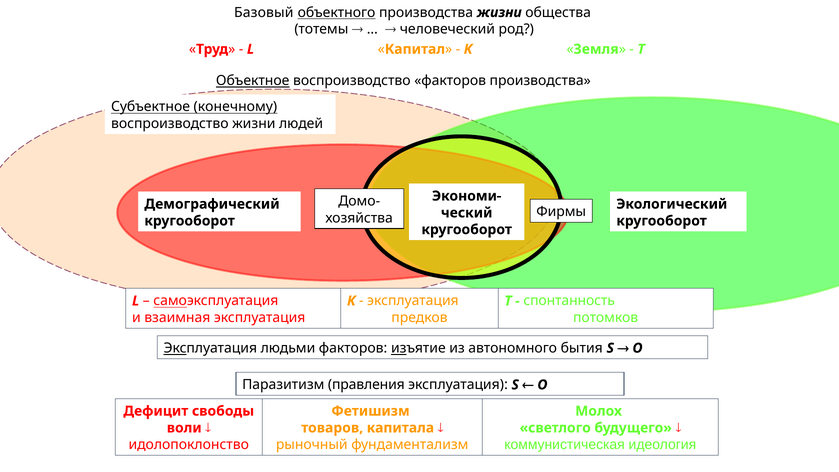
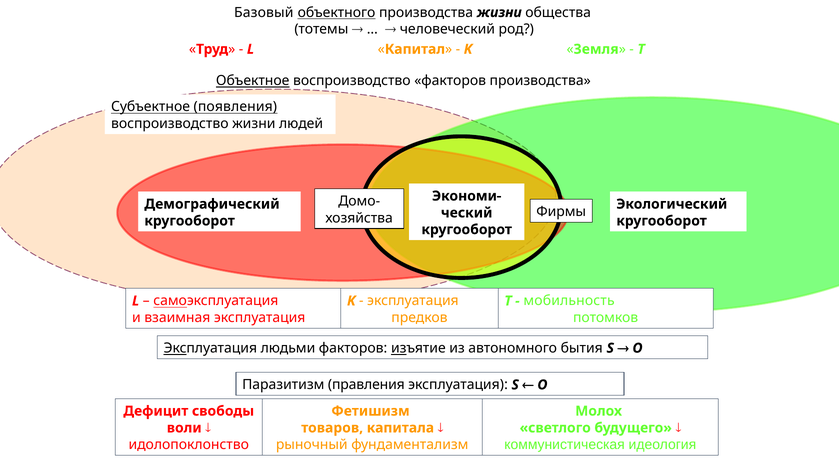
конечному: конечному -> появления (235, 107)
спонтанность: спонтанность -> мобильность (569, 301)
